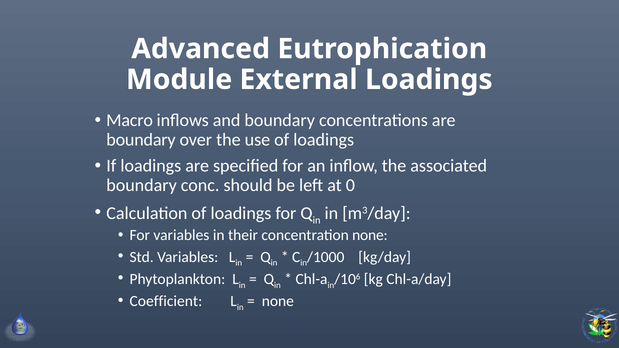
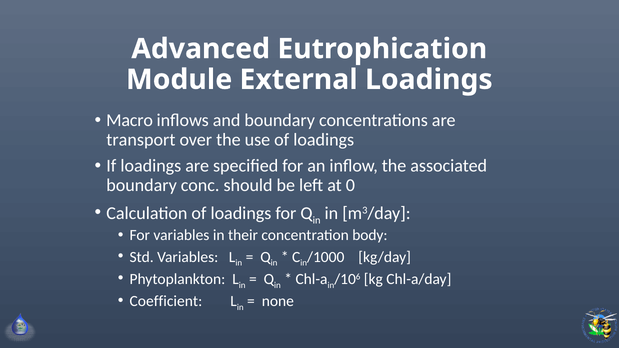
boundary: boundary -> transport (141, 140)
concentration none: none -> body (370, 235)
